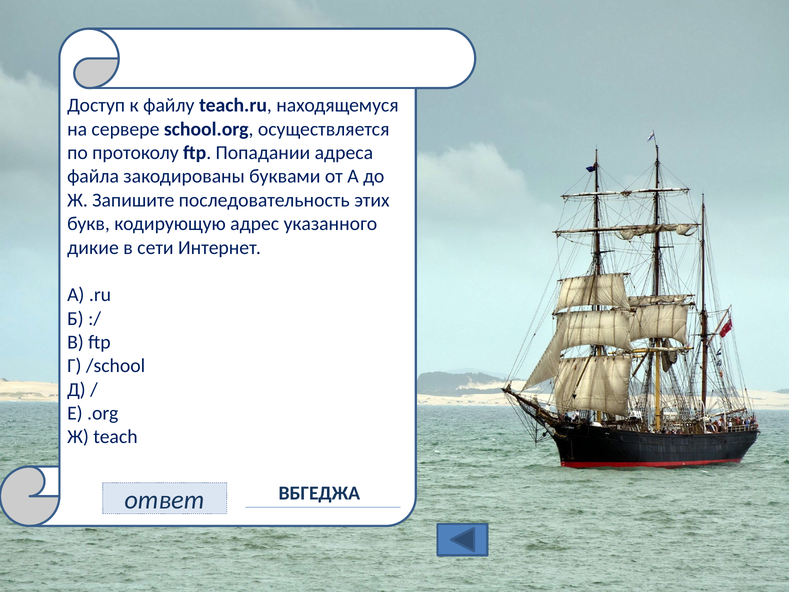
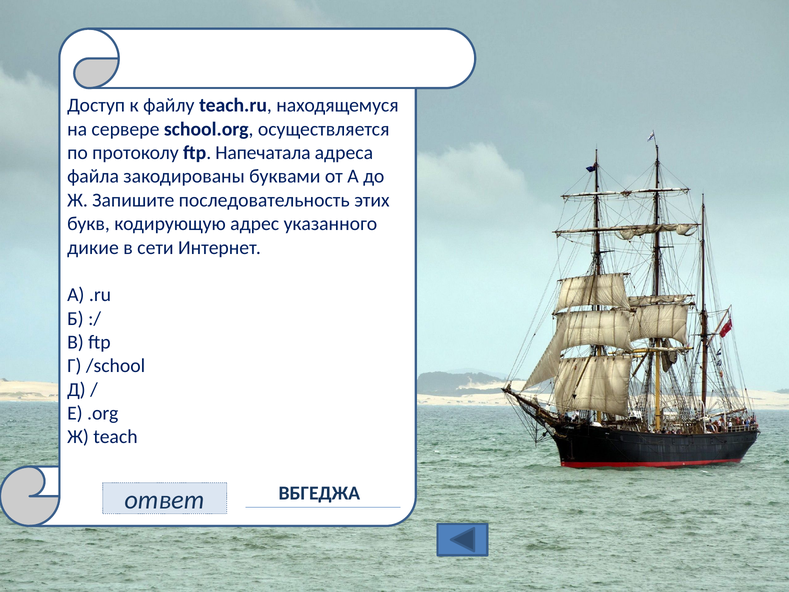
Попадании: Попадании -> Напечатала (263, 153)
